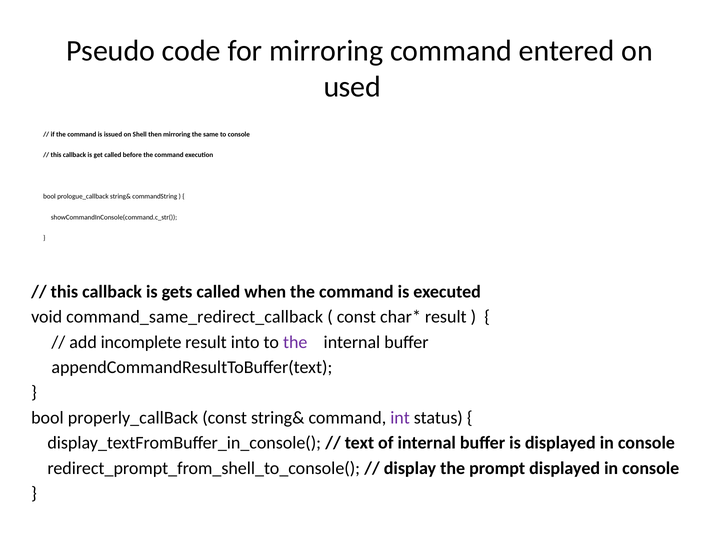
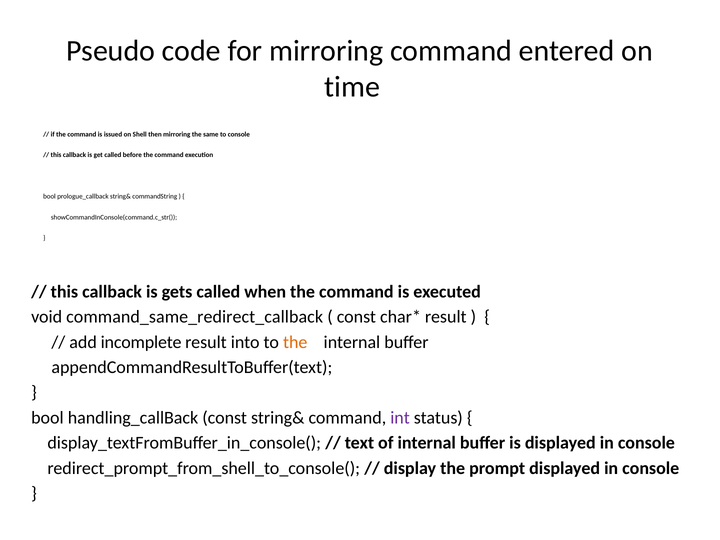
used: used -> time (352, 87)
the colour: purple -> orange (295, 342)
properly_callBack: properly_callBack -> handling_callBack (133, 418)
